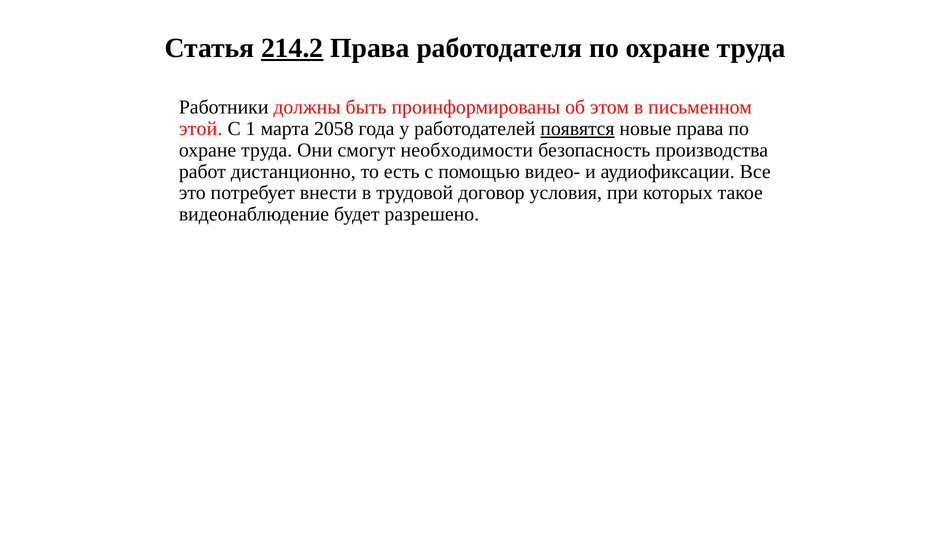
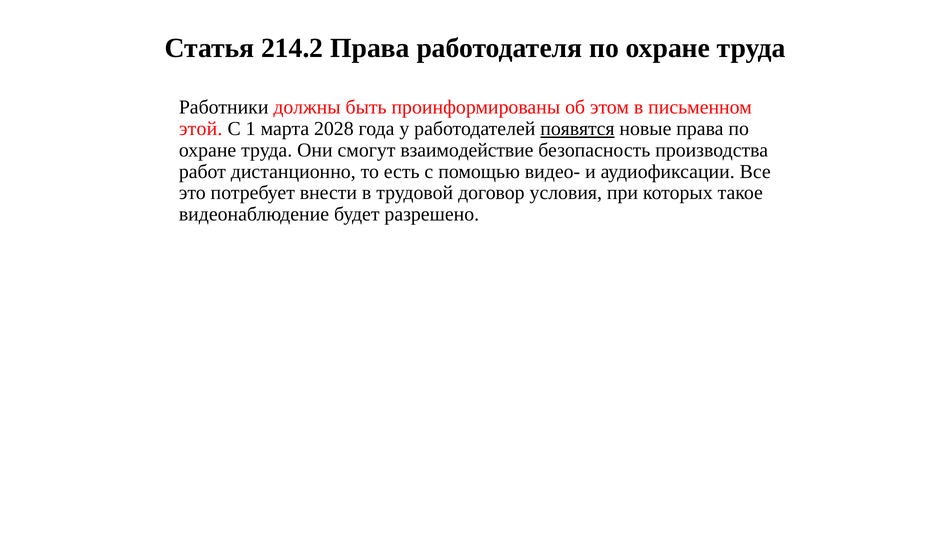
214.2 underline: present -> none (292, 48)
2058: 2058 -> 2028 (334, 129)
необходимости: необходимости -> взаимодействие (467, 150)
